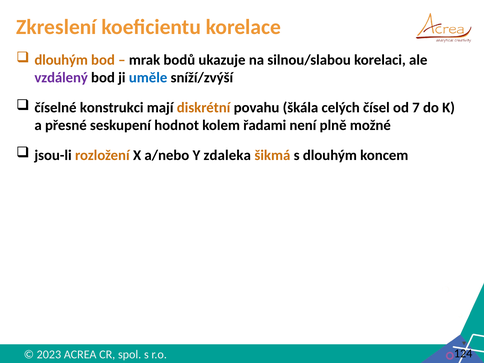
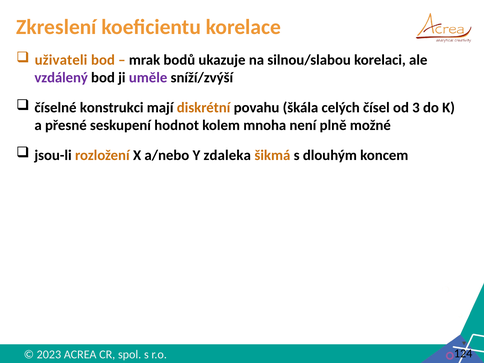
dlouhým: dlouhým -> uživateli (61, 60)
uměle colour: blue -> purple (148, 78)
7: 7 -> 3 (416, 108)
řadami: řadami -> mnoha (265, 125)
